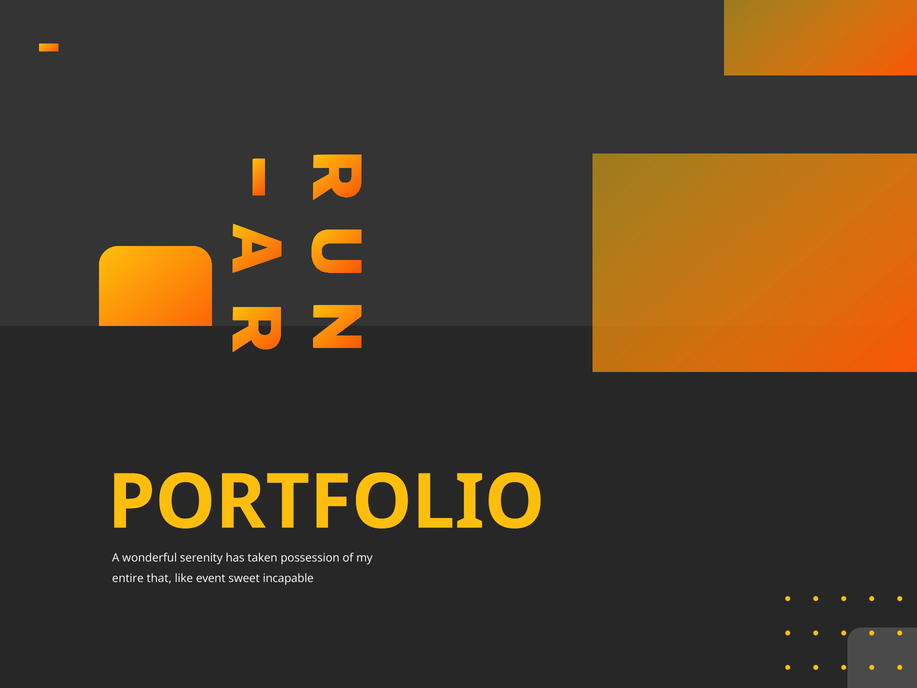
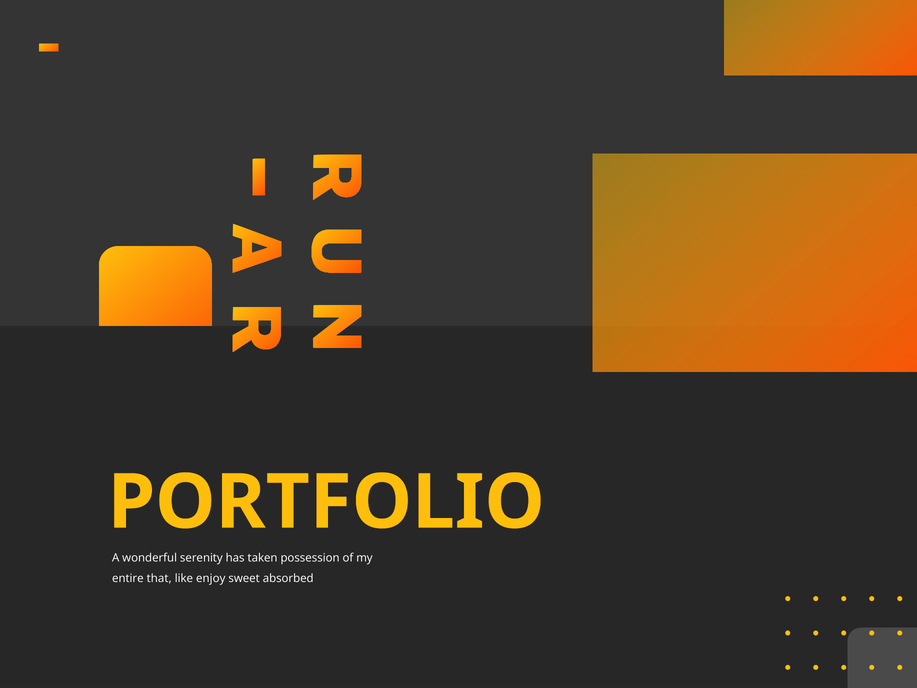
event: event -> enjoy (211, 578)
incapable: incapable -> absorbed (288, 578)
